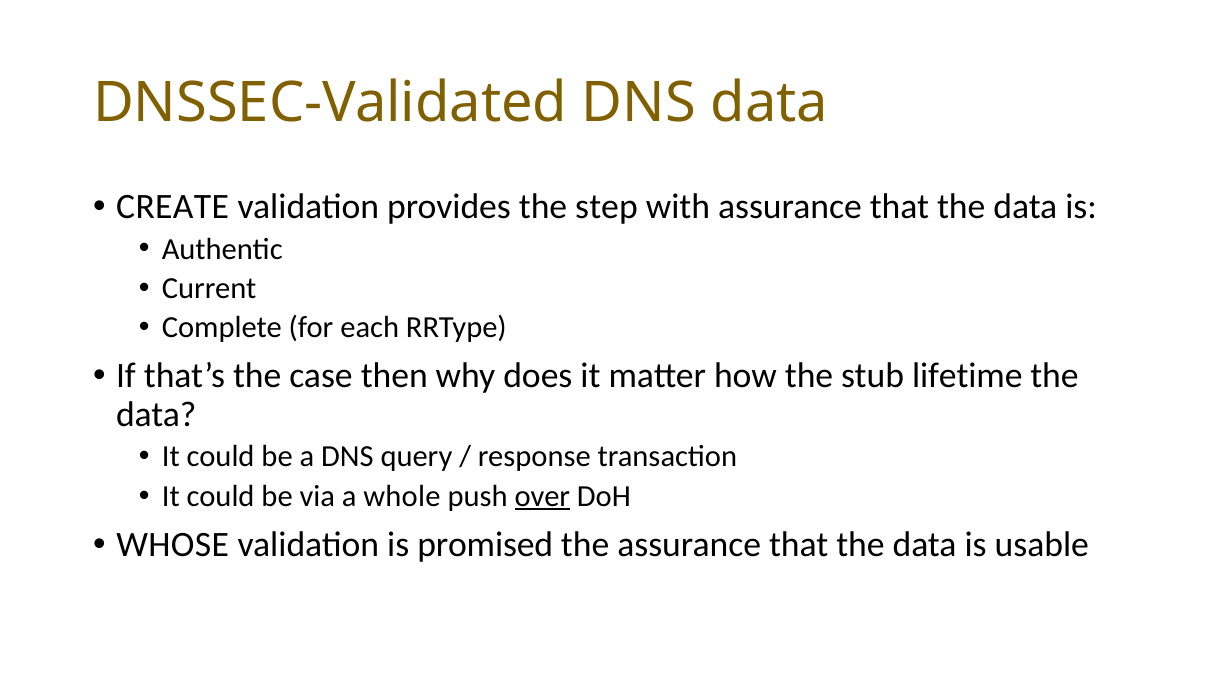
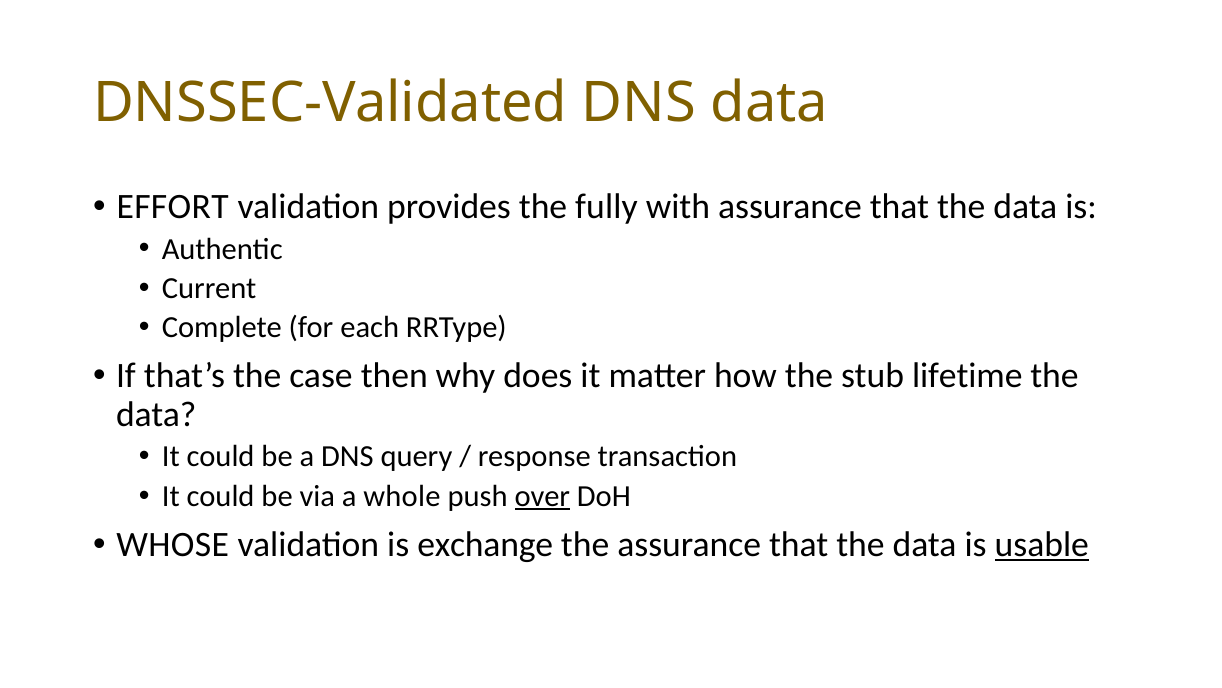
CREATE: CREATE -> EFFORT (173, 207)
step: step -> fully (606, 207)
promised: promised -> exchange (485, 544)
usable underline: none -> present (1042, 544)
